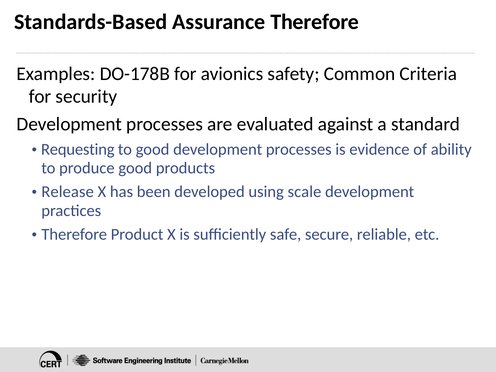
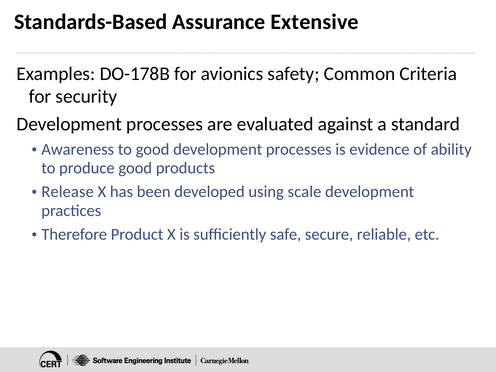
Assurance Therefore: Therefore -> Extensive (315, 22)
Requesting: Requesting -> Awareness (78, 149)
